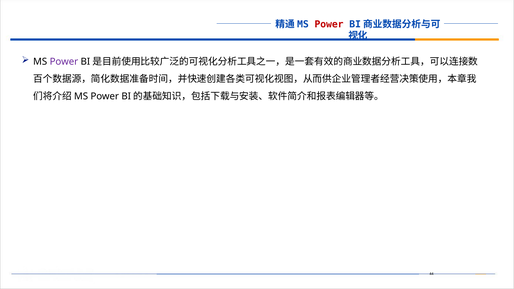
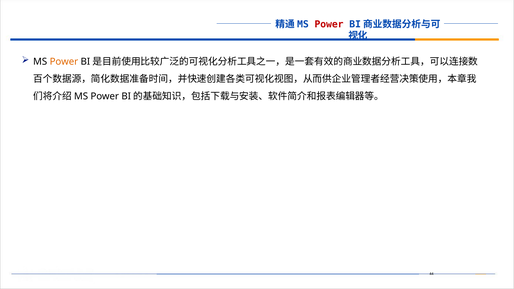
Power colour: purple -> orange (64, 62)
